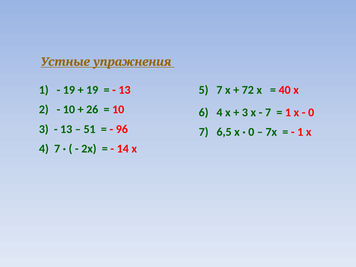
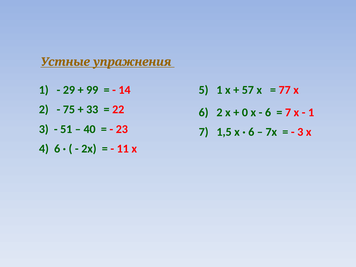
19: 19 -> 29 (69, 90)
19: 19 -> 99 (92, 90)
13: 13 -> 14 (125, 90)
5 7: 7 -> 1 (219, 90)
72: 72 -> 57 (248, 90)
40: 40 -> 77 (285, 90)
10: 10 -> 75 (69, 110)
26: 26 -> 33 (92, 110)
10: 10 -> 22 (118, 110)
6 4: 4 -> 2 (219, 112)
3: 3 -> 0 (245, 112)
7: 7 -> 6 (268, 112)
1: 1 -> 7 (288, 112)
0: 0 -> 1 (311, 112)
13: 13 -> 51 (66, 129)
51: 51 -> 40 (90, 129)
96: 96 -> 23 (122, 129)
6,5: 6,5 -> 1,5 (224, 132)
0: 0 -> 6 (251, 132)
1: 1 -> 3 (300, 132)
4 7: 7 -> 6 (57, 149)
14: 14 -> 11 (123, 149)
